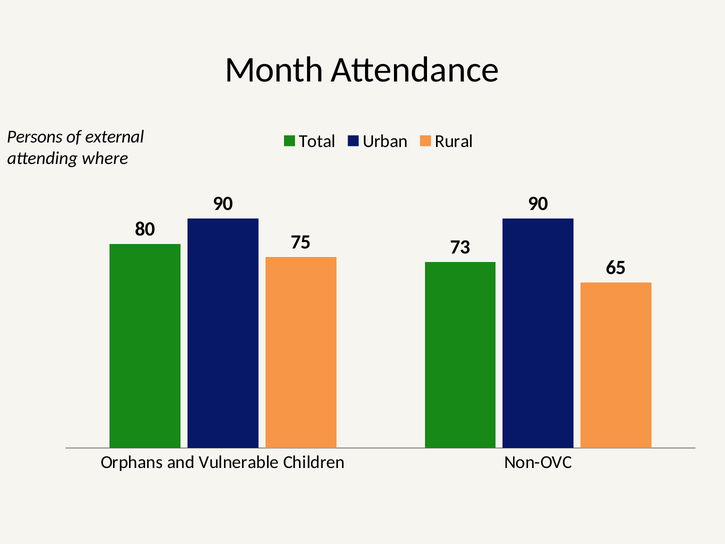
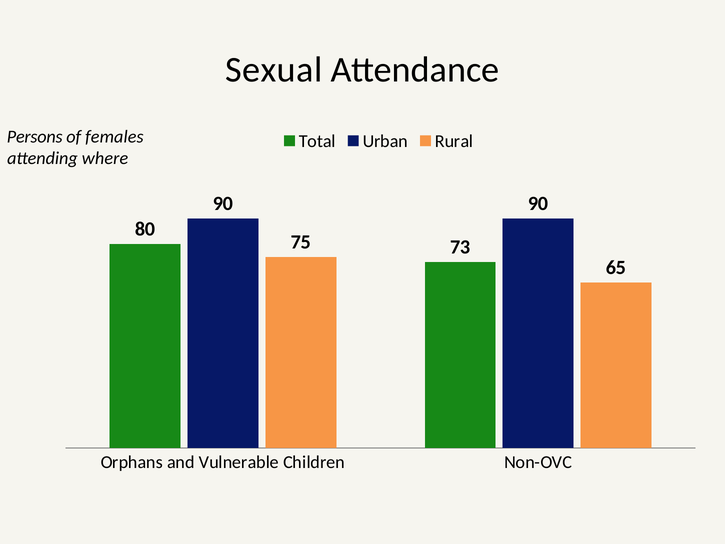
Month: Month -> Sexual (274, 70)
external: external -> females (114, 137)
